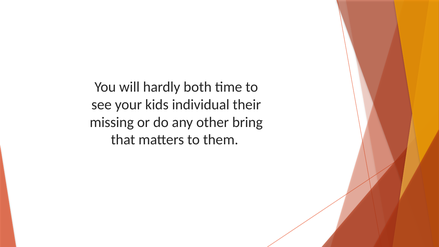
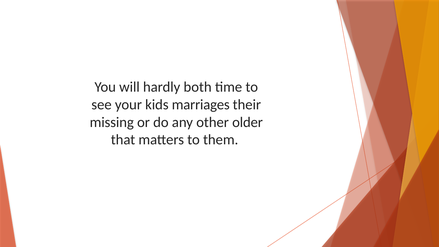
individual: individual -> marriages (201, 105)
bring: bring -> older (248, 122)
